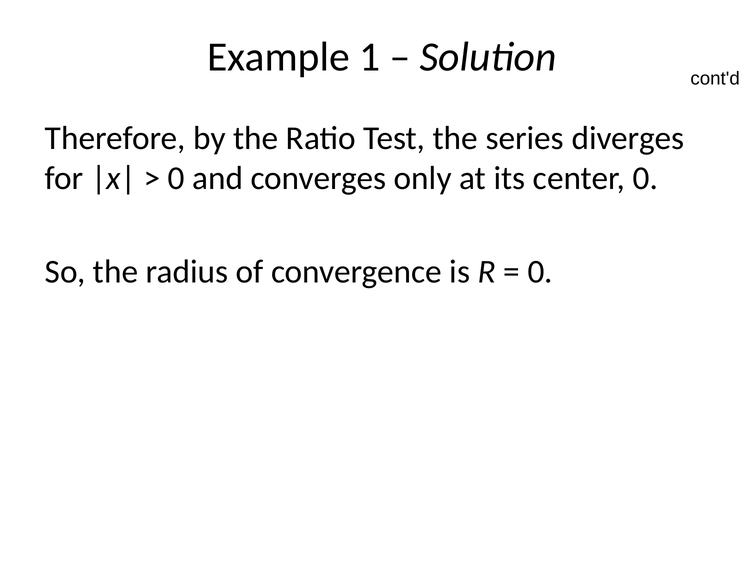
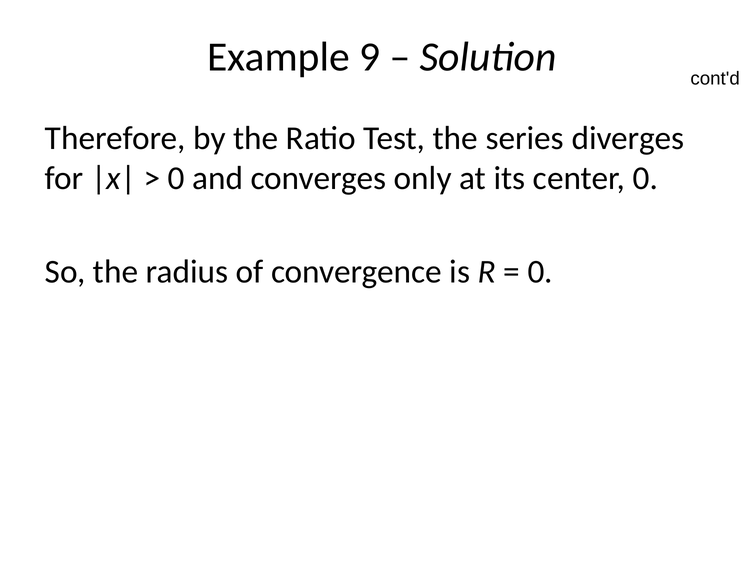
1: 1 -> 9 (370, 57)
